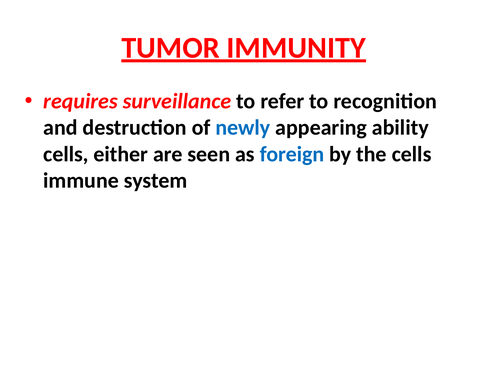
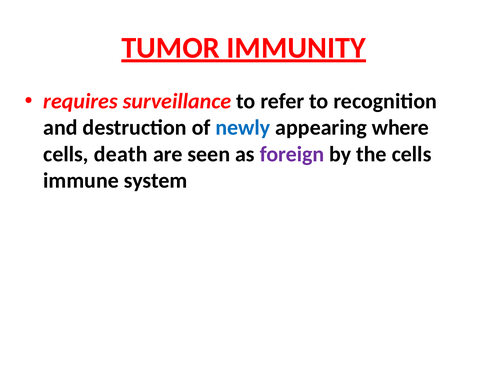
ability: ability -> where (400, 128)
either: either -> death (121, 154)
foreign colour: blue -> purple (292, 154)
